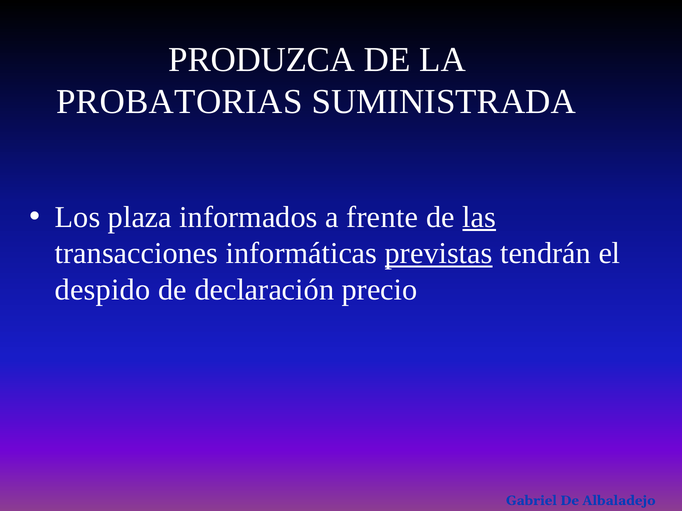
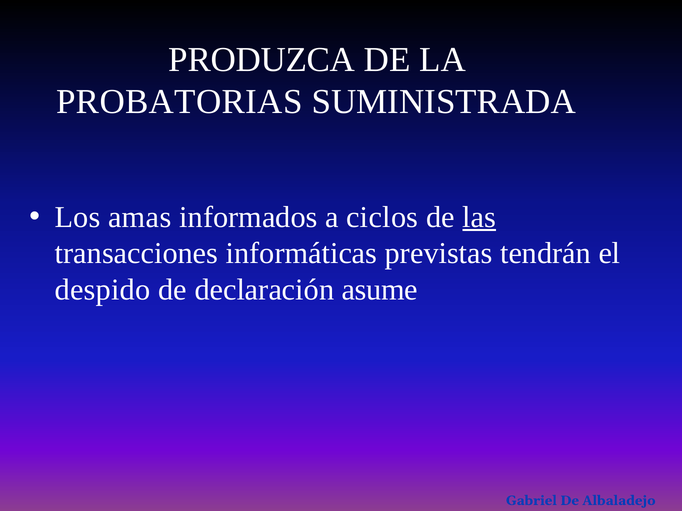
plaza: plaza -> amas (140, 217)
frente: frente -> ciclos (382, 217)
previstas underline: present -> none (439, 254)
precio: precio -> asume (380, 290)
